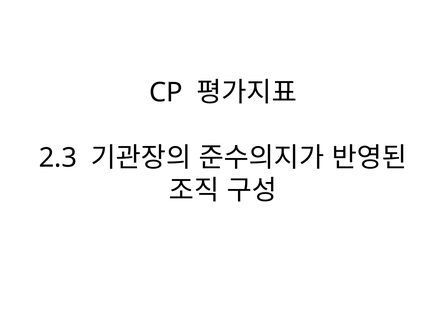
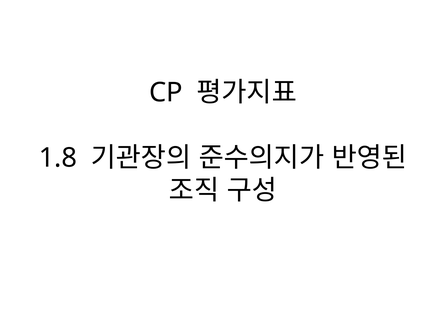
2.3: 2.3 -> 1.8 (58, 158)
